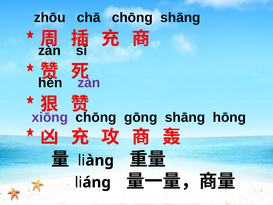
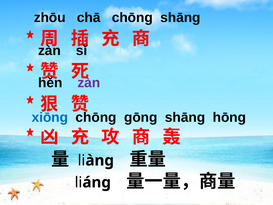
xiōnɡ colour: purple -> blue (50, 117)
